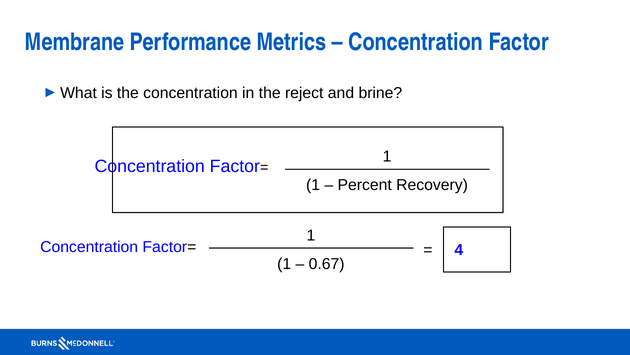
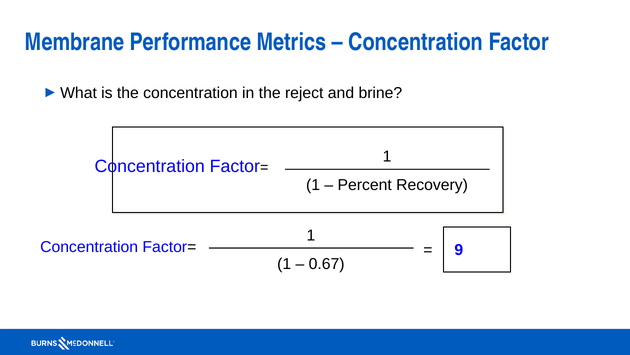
4: 4 -> 9 (459, 250)
